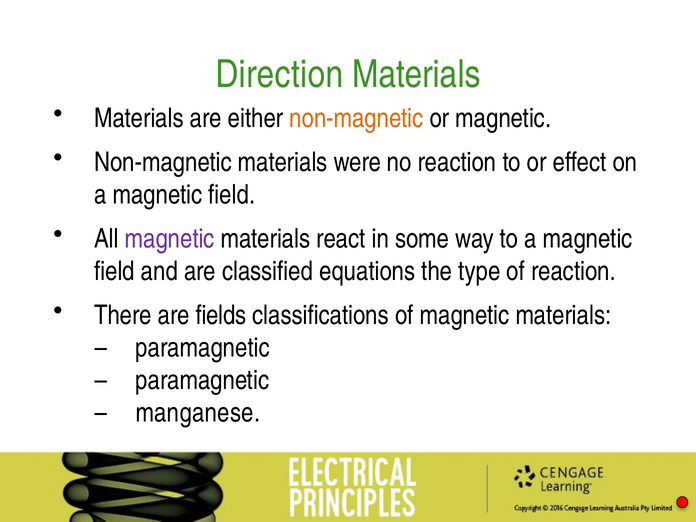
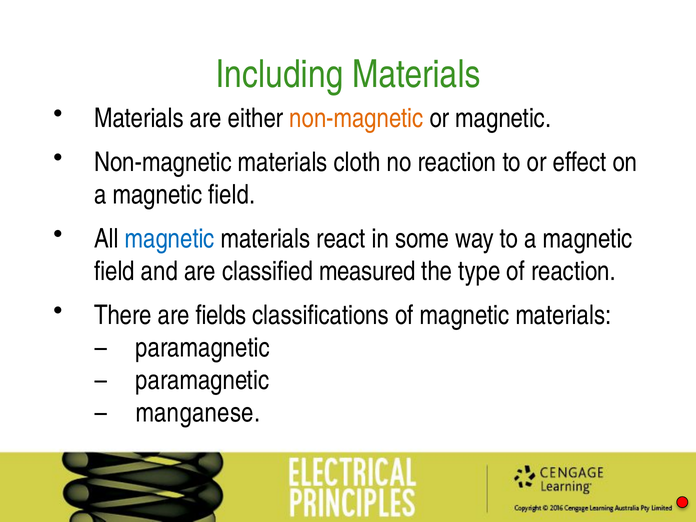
Direction: Direction -> Including (279, 75)
were: were -> cloth (357, 162)
magnetic colour: purple -> blue (170, 239)
equations: equations -> measured (367, 271)
